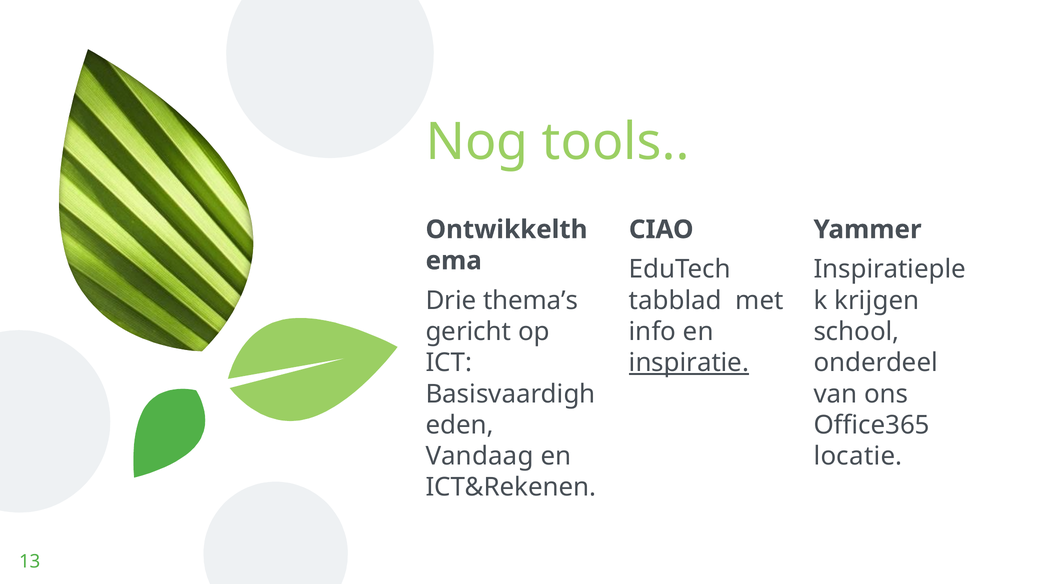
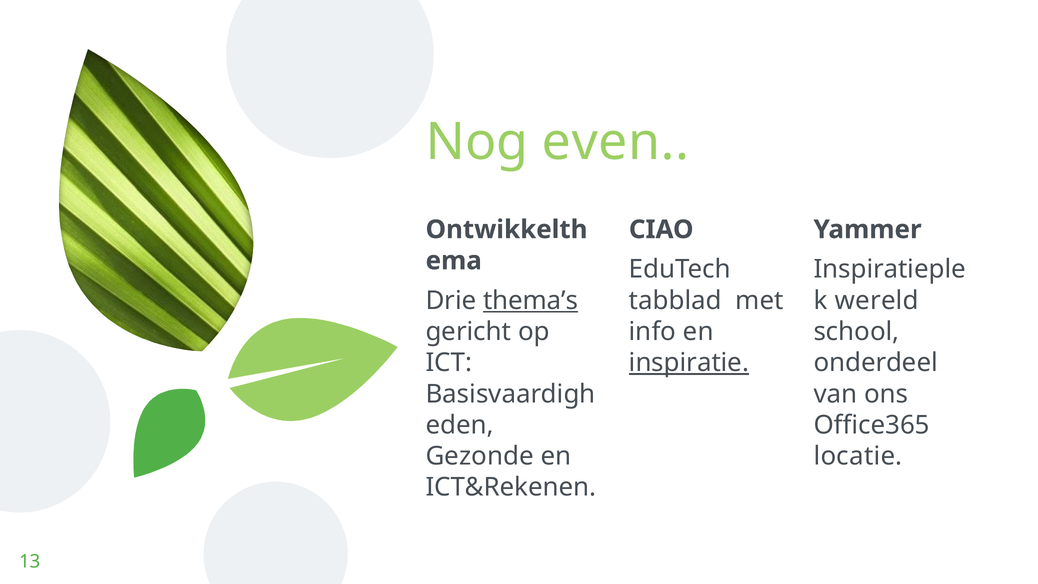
tools: tools -> even (616, 142)
thema’s underline: none -> present (531, 300)
krijgen: krijgen -> wereld (877, 300)
Vandaag: Vandaag -> Gezonde (480, 456)
